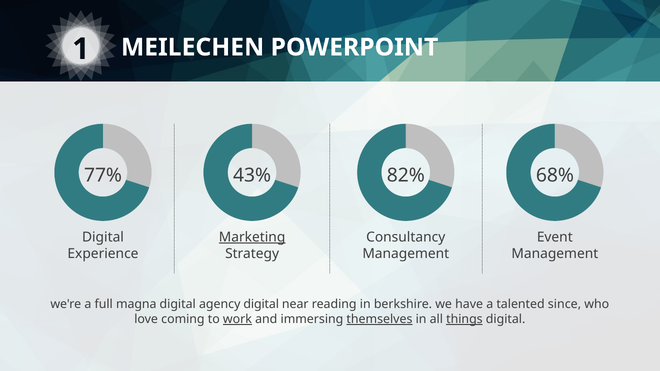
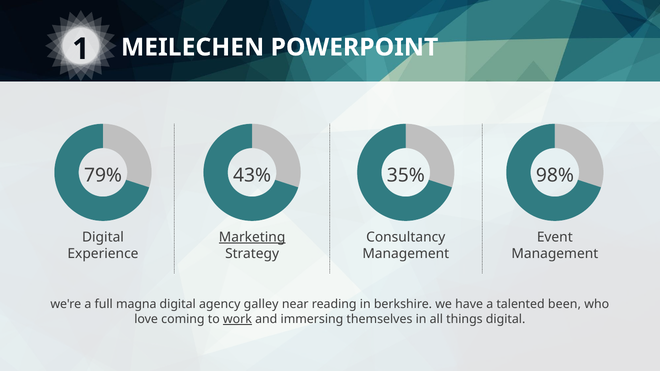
77%: 77% -> 79% (103, 175)
82%: 82% -> 35% (406, 175)
68%: 68% -> 98% (555, 175)
agency digital: digital -> galley (261, 304)
since: since -> been (564, 304)
themselves underline: present -> none (379, 319)
things underline: present -> none (464, 319)
